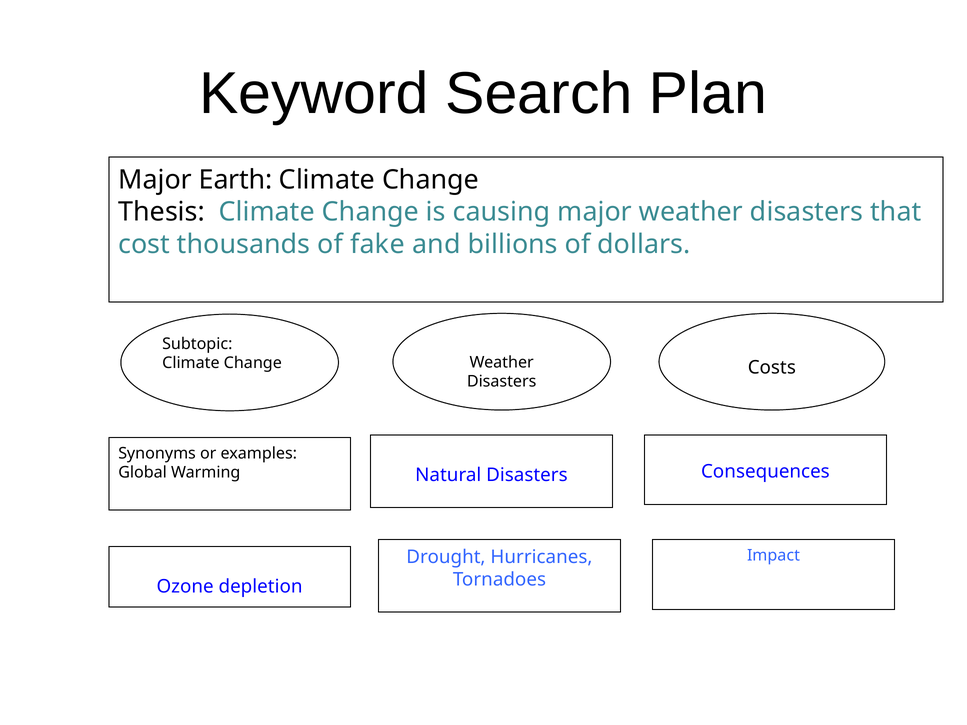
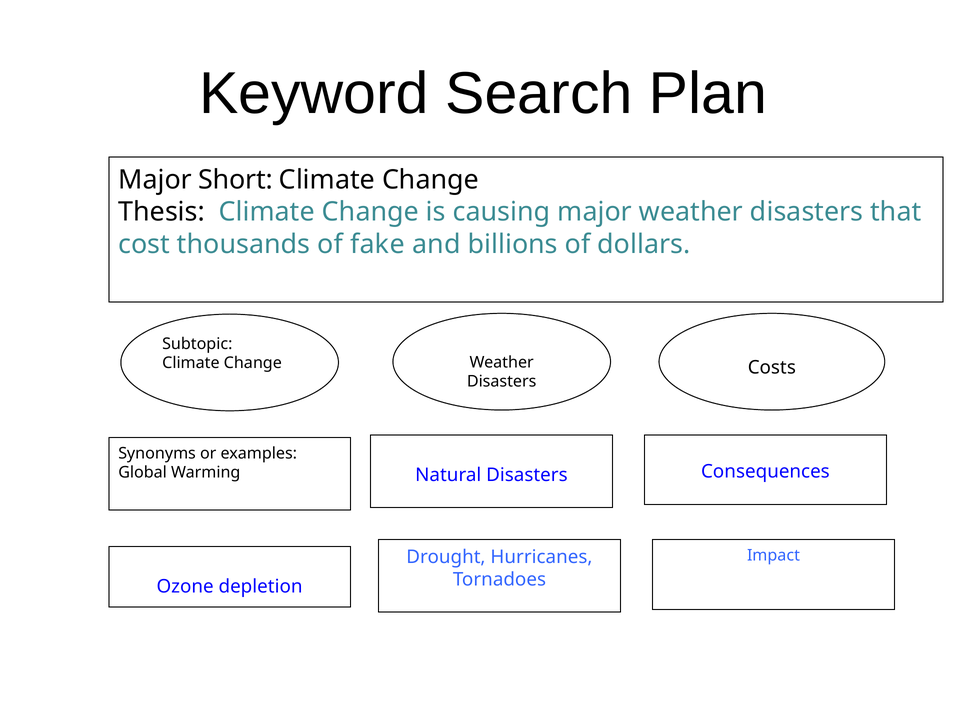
Earth: Earth -> Short (236, 180)
